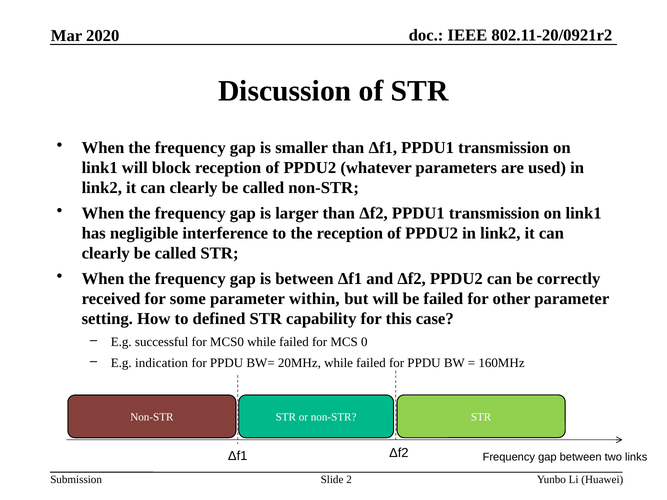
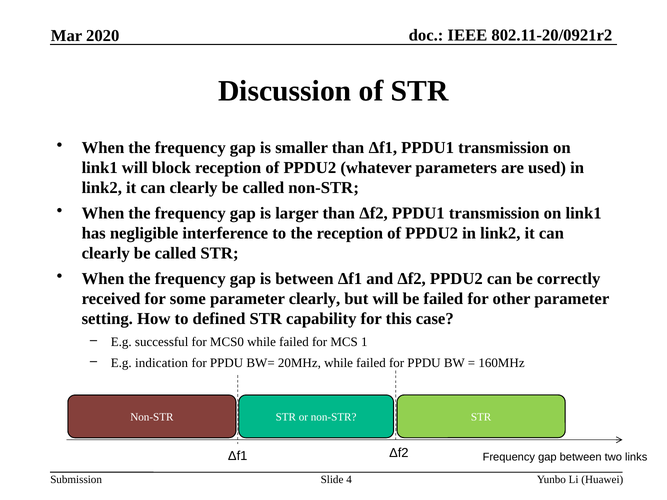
parameter within: within -> clearly (315, 299)
0: 0 -> 1 (364, 342)
2: 2 -> 4 (349, 480)
